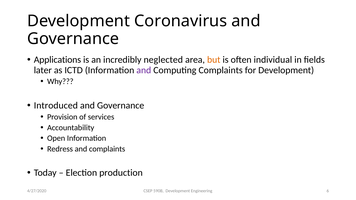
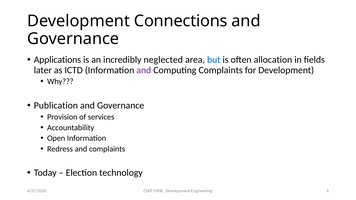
Coronavirus: Coronavirus -> Connections (181, 21)
but colour: orange -> blue (214, 60)
individual: individual -> allocation (273, 60)
Introduced: Introduced -> Publication (56, 106)
production: production -> technology (121, 173)
